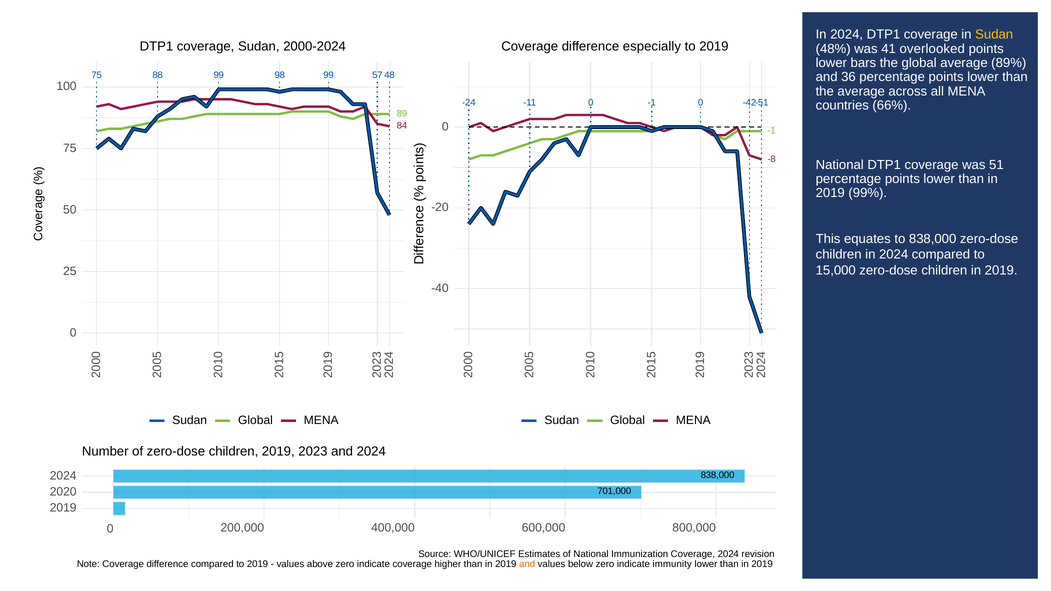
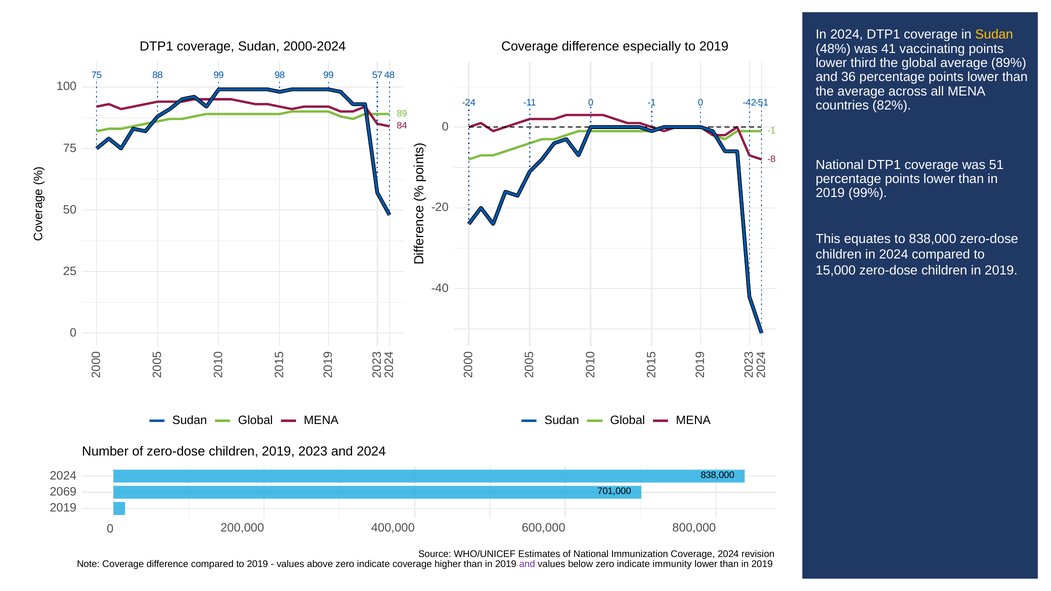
overlooked: overlooked -> vaccinating (932, 49)
bars: bars -> third (863, 63)
66%: 66% -> 82% (892, 105)
2020: 2020 -> 2069 (63, 492)
and colour: orange -> purple (527, 564)
